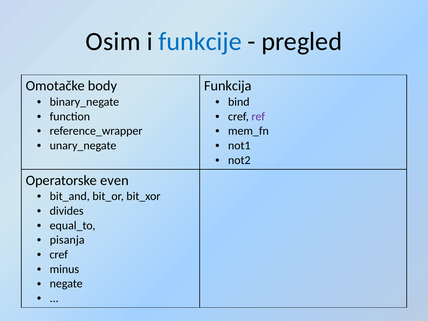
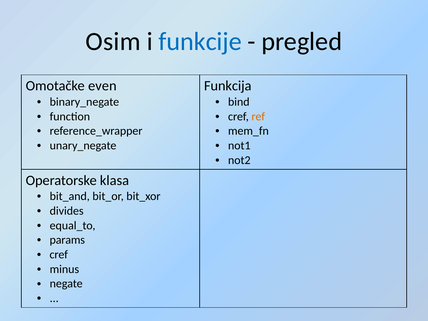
body: body -> even (102, 86)
ref colour: purple -> orange (258, 116)
even: even -> klasa (114, 180)
pisanja: pisanja -> params (67, 240)
